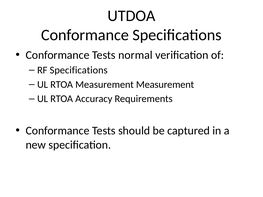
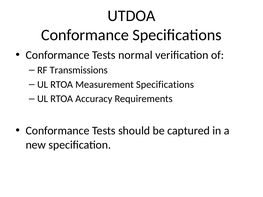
RF Specifications: Specifications -> Transmissions (79, 70)
Measurement Measurement: Measurement -> Specifications (165, 85)
